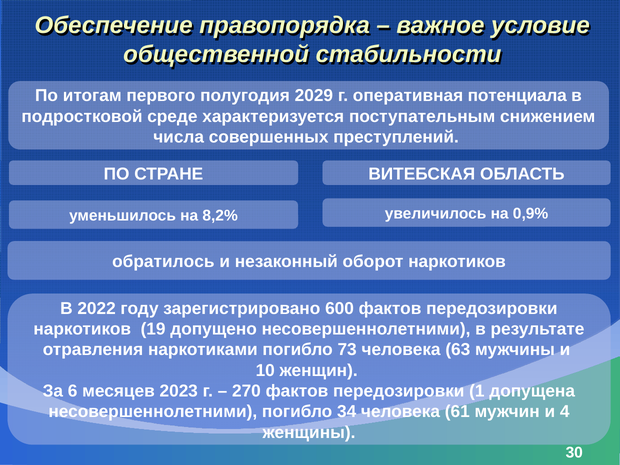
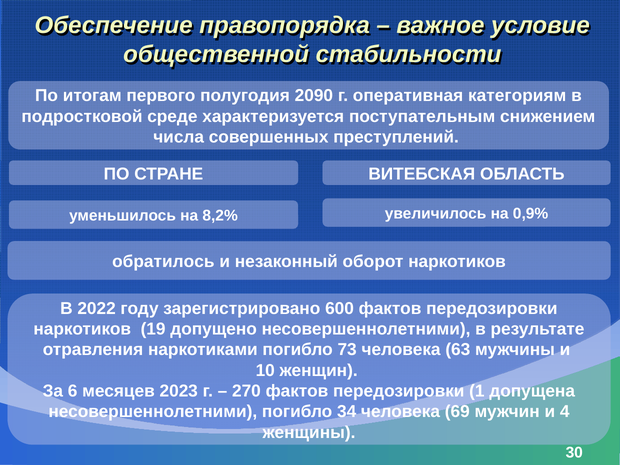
2029: 2029 -> 2090 (314, 96)
потенциала: потенциала -> категориям (517, 96)
61: 61 -> 69 (457, 412)
